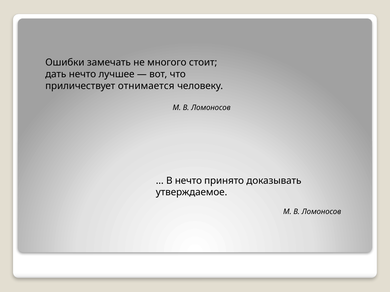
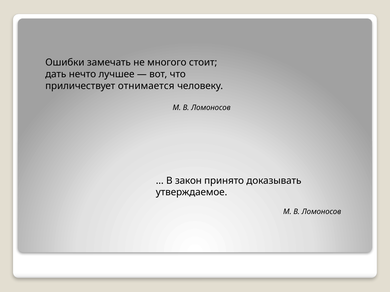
В нечто: нечто -> закон (188, 181)
